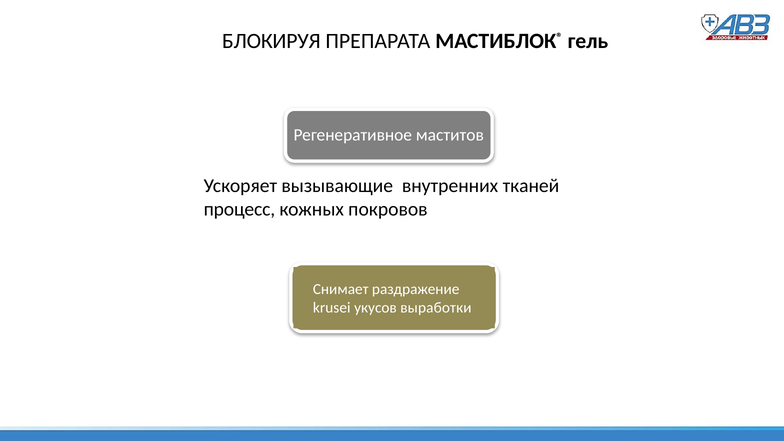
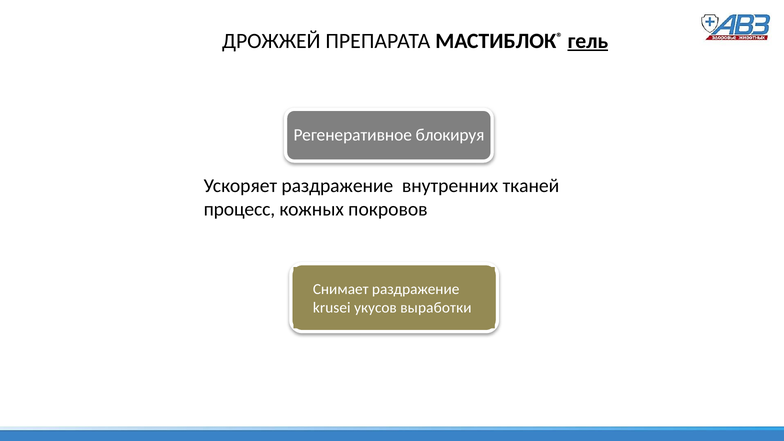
БЛОКИРУЯ: БЛОКИРУЯ -> ДРОЖЖЕЙ (271, 41)
гель underline: none -> present (588, 41)
маститов: маститов -> блокируя (450, 135)
Ускоряет вызывающие: вызывающие -> раздражение (337, 186)
